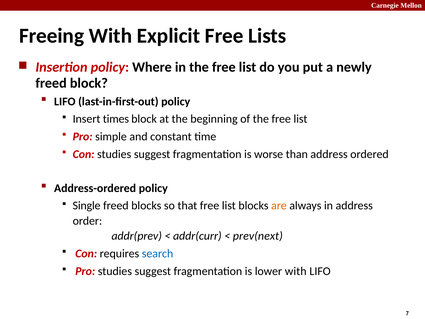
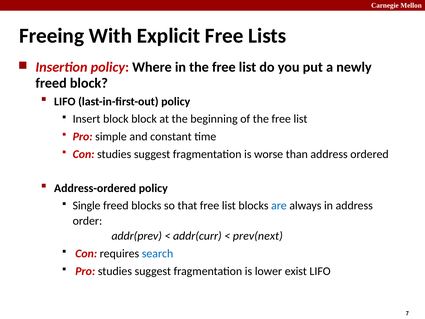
Insert times: times -> block (116, 119)
are colour: orange -> blue (279, 206)
lower with: with -> exist (296, 271)
